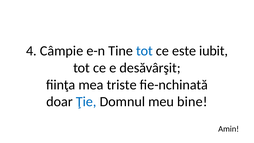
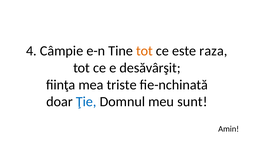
tot colour: blue -> orange (144, 51)
iubit: iubit -> raza (213, 51)
bine: bine -> sunt (192, 102)
